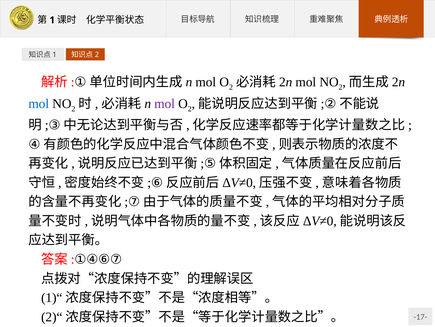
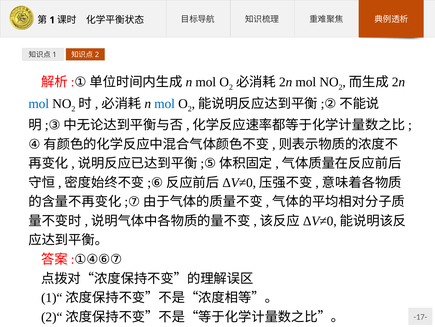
mol colour: purple -> blue (165, 104)
